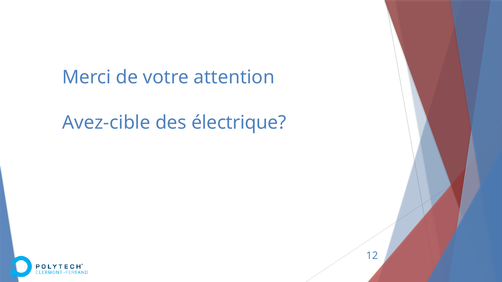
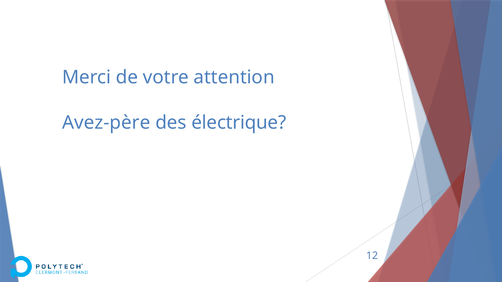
Avez-cible: Avez-cible -> Avez-père (106, 123)
